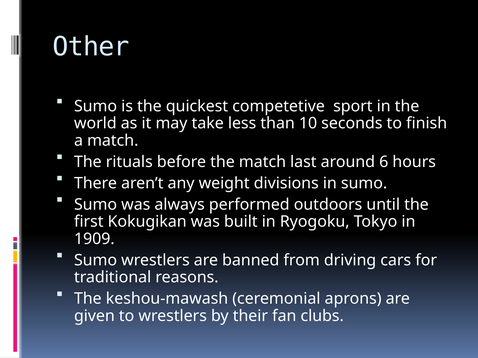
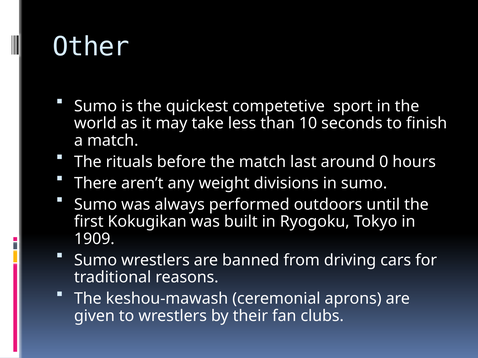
6: 6 -> 0 (384, 162)
